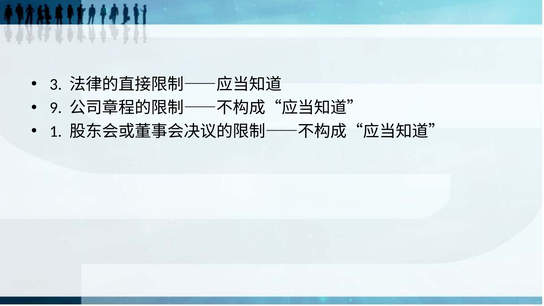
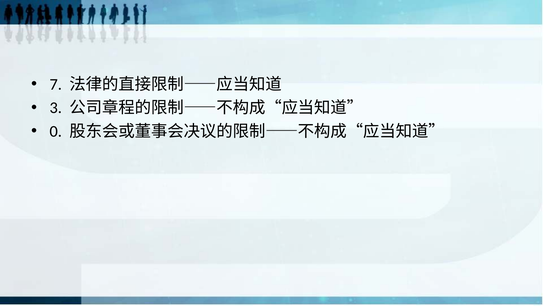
3: 3 -> 7 (56, 84)
9: 9 -> 3 (56, 108)
1: 1 -> 0 (56, 131)
